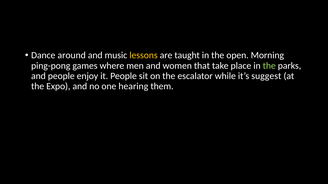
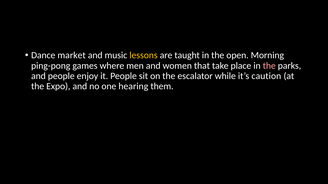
around: around -> market (72, 55)
the colour: light green -> pink (269, 66)
suggest: suggest -> caution (266, 76)
